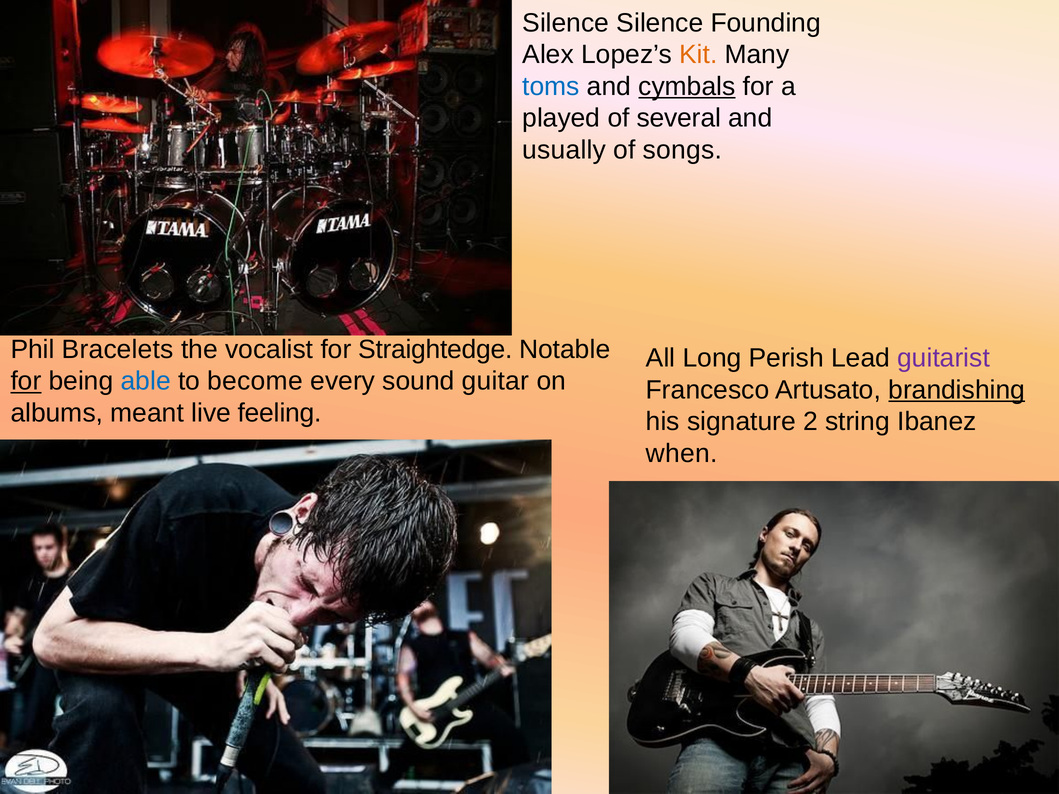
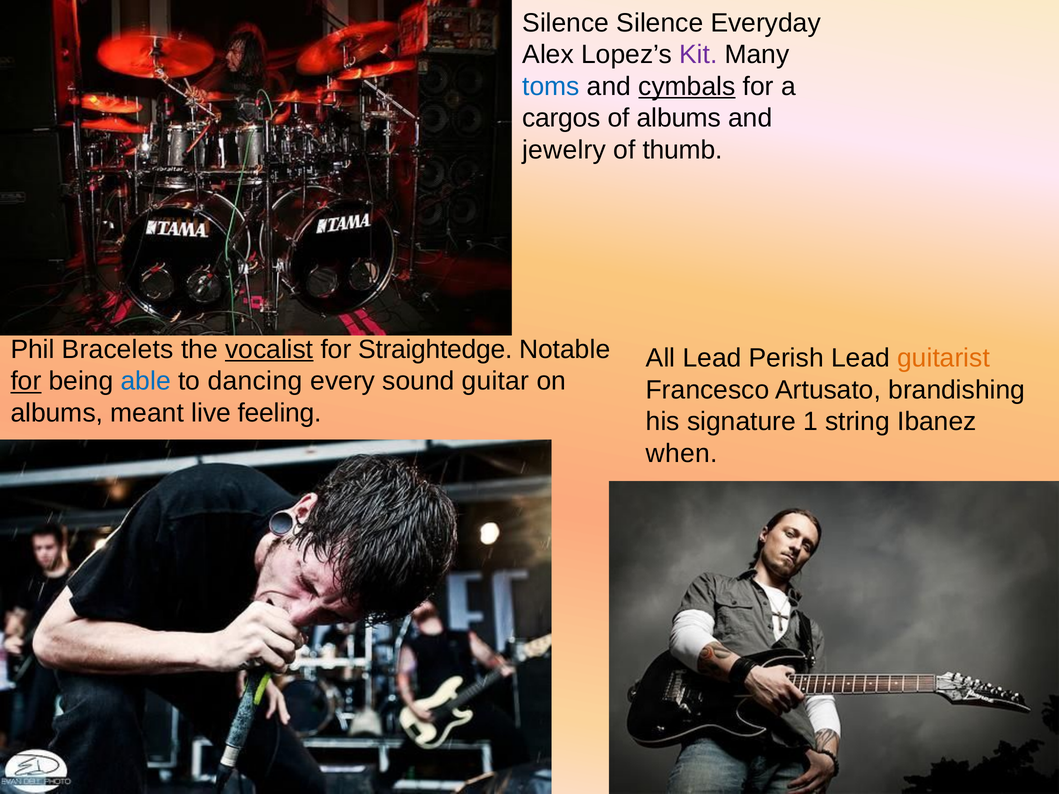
Founding: Founding -> Everyday (766, 23)
Kit colour: orange -> purple (698, 55)
played: played -> cargos (561, 118)
of several: several -> albums (679, 118)
usually: usually -> jewelry (564, 150)
songs: songs -> thumb (683, 150)
vocalist underline: none -> present (269, 350)
All Long: Long -> Lead (712, 358)
guitarist colour: purple -> orange (944, 358)
become: become -> dancing (255, 381)
brandishing underline: present -> none (957, 390)
2: 2 -> 1 (811, 422)
